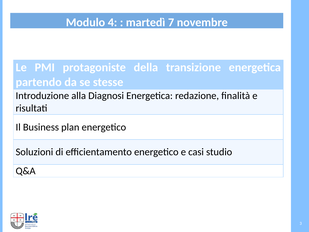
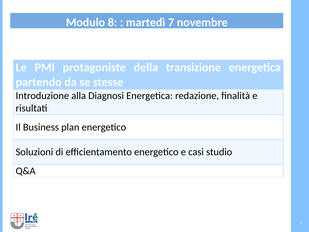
4: 4 -> 8 (113, 22)
